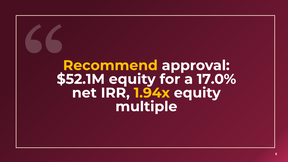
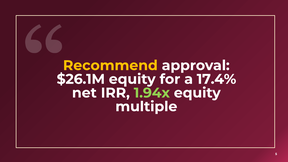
$52.1M: $52.1M -> $26.1M (81, 79)
17.0%: 17.0% -> 17.4% (216, 79)
1.94x colour: yellow -> light green (152, 93)
